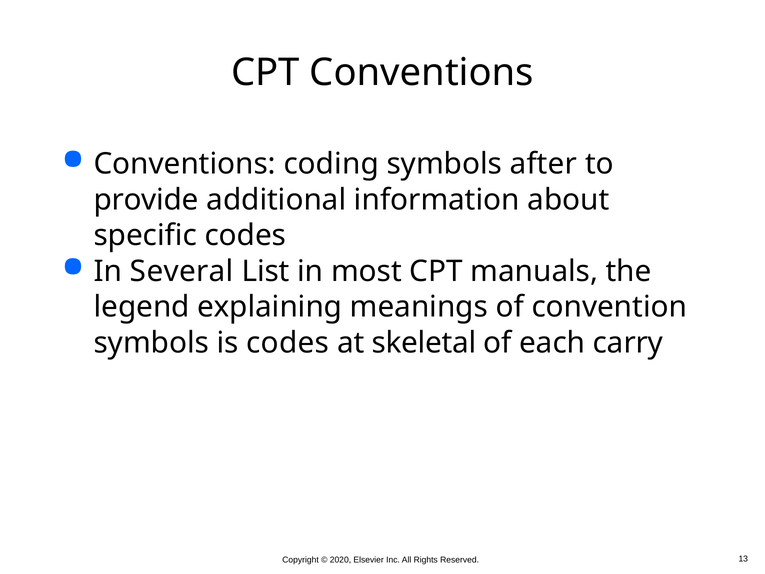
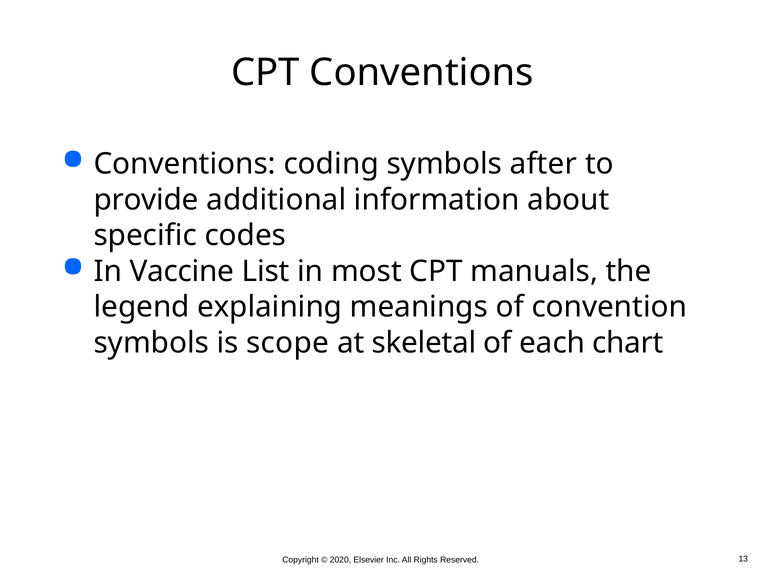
Several: Several -> Vaccine (182, 271)
is codes: codes -> scope (288, 343)
carry: carry -> chart (628, 343)
